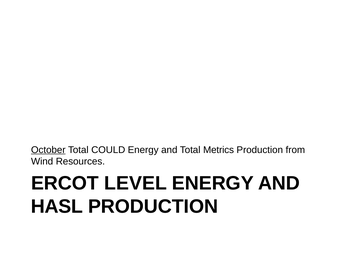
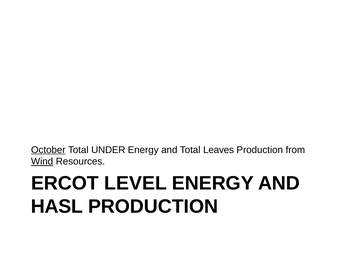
COULD: COULD -> UNDER (108, 150)
Metrics: Metrics -> Leaves (219, 150)
Wind underline: none -> present (42, 161)
